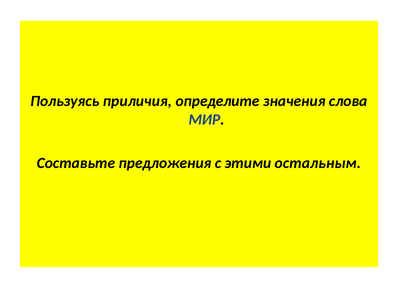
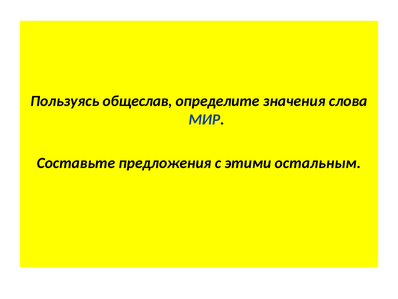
приличия: приличия -> общеслав (138, 101)
